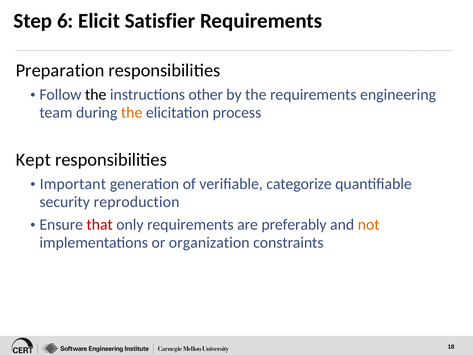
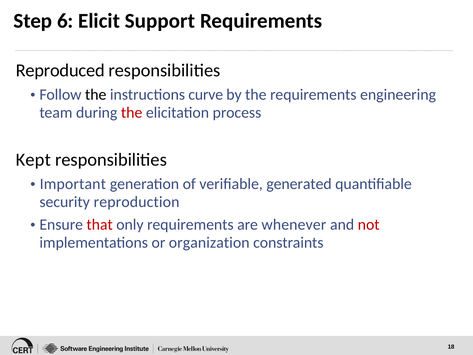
Satisfier: Satisfier -> Support (160, 21)
Preparation: Preparation -> Reproduced (60, 70)
other: other -> curve (206, 95)
the colour: orange -> red (132, 113)
categorize: categorize -> generated (299, 184)
preferably: preferably -> whenever (294, 224)
not colour: orange -> red (369, 224)
